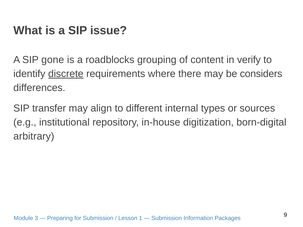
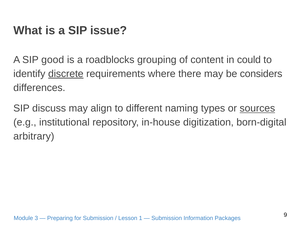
gone: gone -> good (53, 60)
verify: verify -> could (249, 60)
transfer: transfer -> discuss (49, 109)
internal: internal -> naming (182, 109)
sources underline: none -> present (257, 109)
